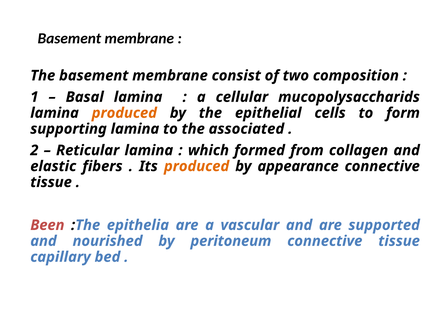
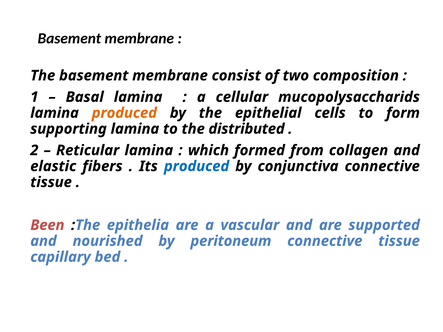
associated: associated -> distributed (247, 129)
produced colour: orange -> blue (197, 166)
appearance: appearance -> conjunctiva (298, 166)
